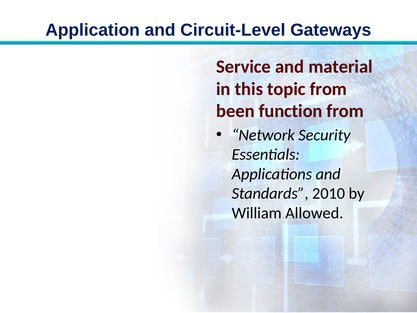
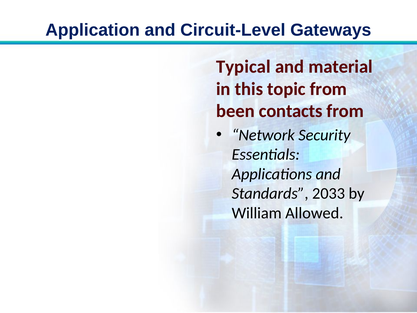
Service: Service -> Typical (243, 67)
function: function -> contacts (291, 111)
2010: 2010 -> 2033 (329, 193)
